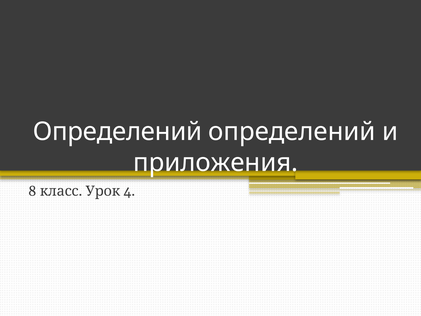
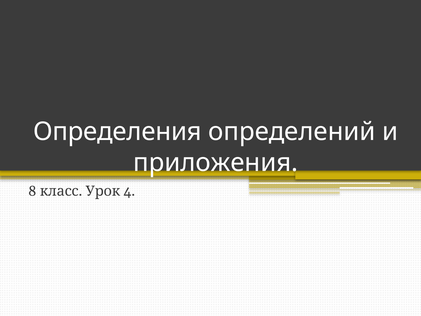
Определений: Определений -> Определения (117, 132)
